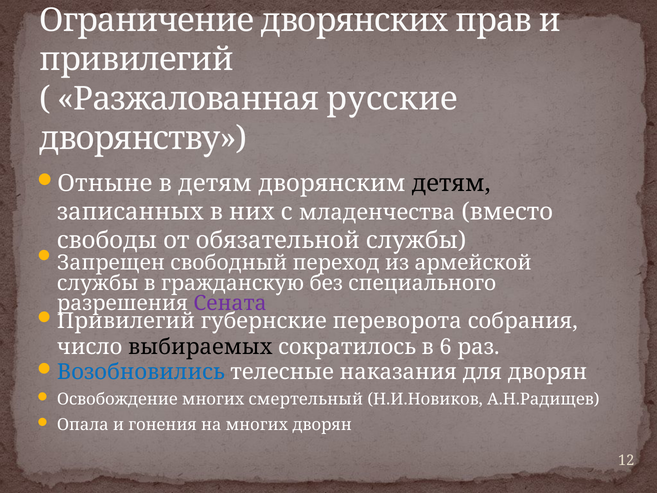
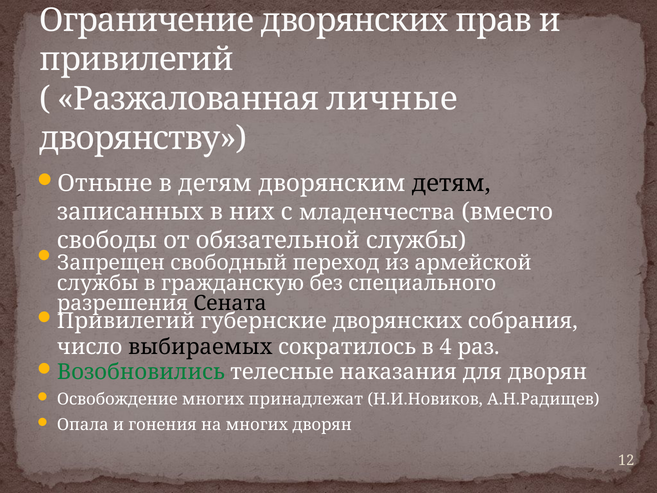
русские: русские -> личные (392, 99)
Сената colour: purple -> black (230, 303)
губернские переворота: переворота -> дворянских (397, 321)
6: 6 -> 4 (446, 347)
Возобновились colour: blue -> green (141, 372)
смертельный: смертельный -> принадлежат (306, 399)
